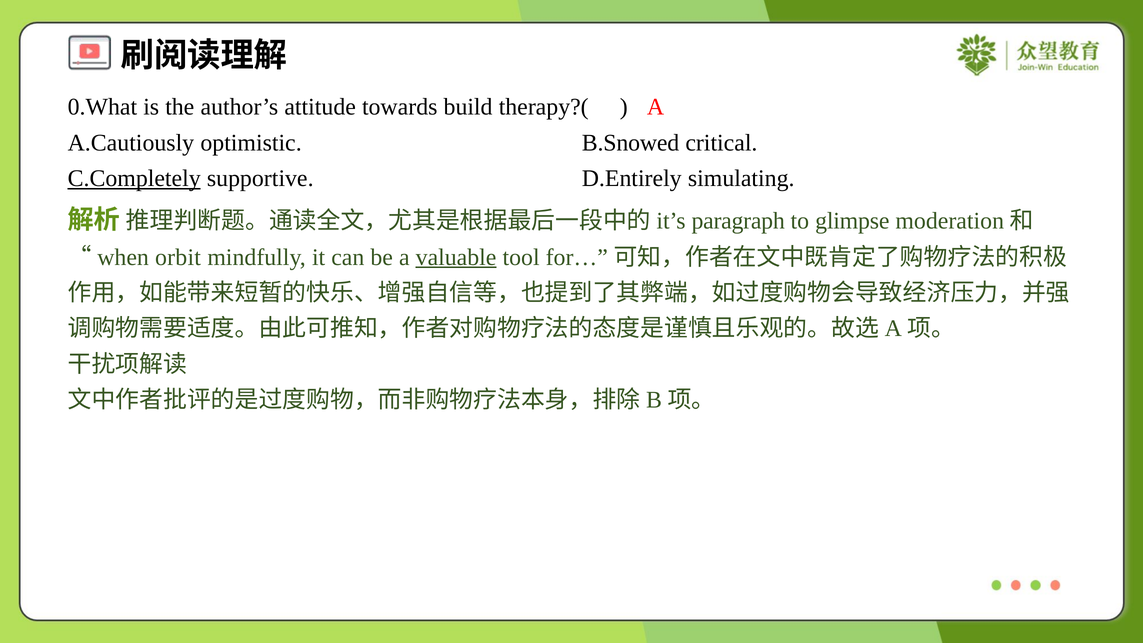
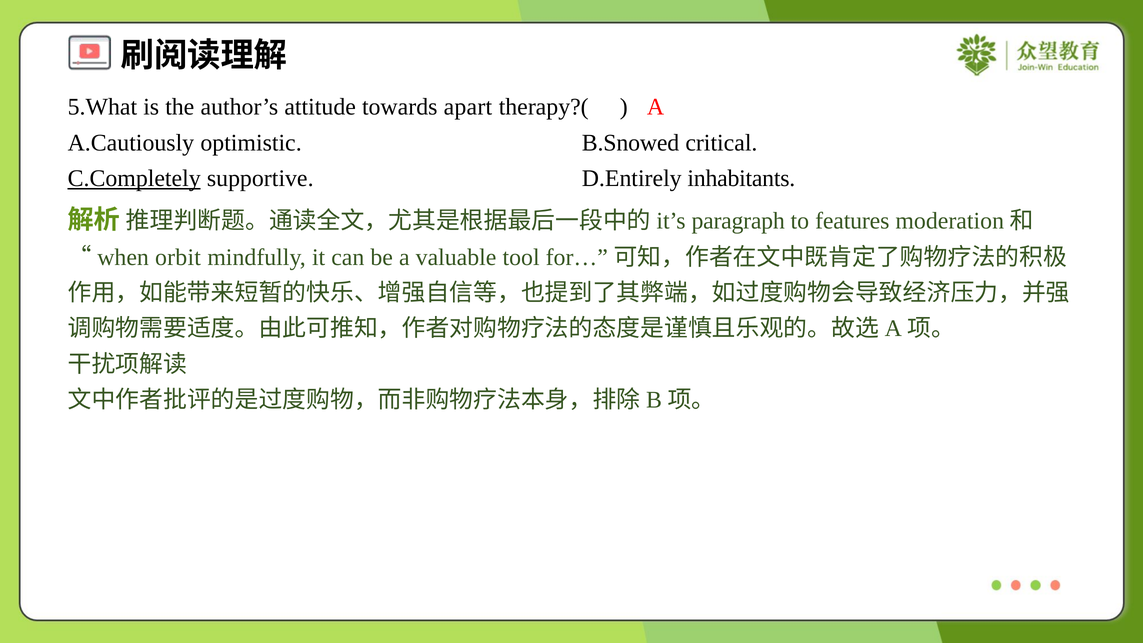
0.What: 0.What -> 5.What (102, 107)
build: build -> apart (468, 107)
simulating: simulating -> inhabitants (741, 179)
glimpse: glimpse -> features (852, 221)
valuable underline: present -> none (456, 257)
